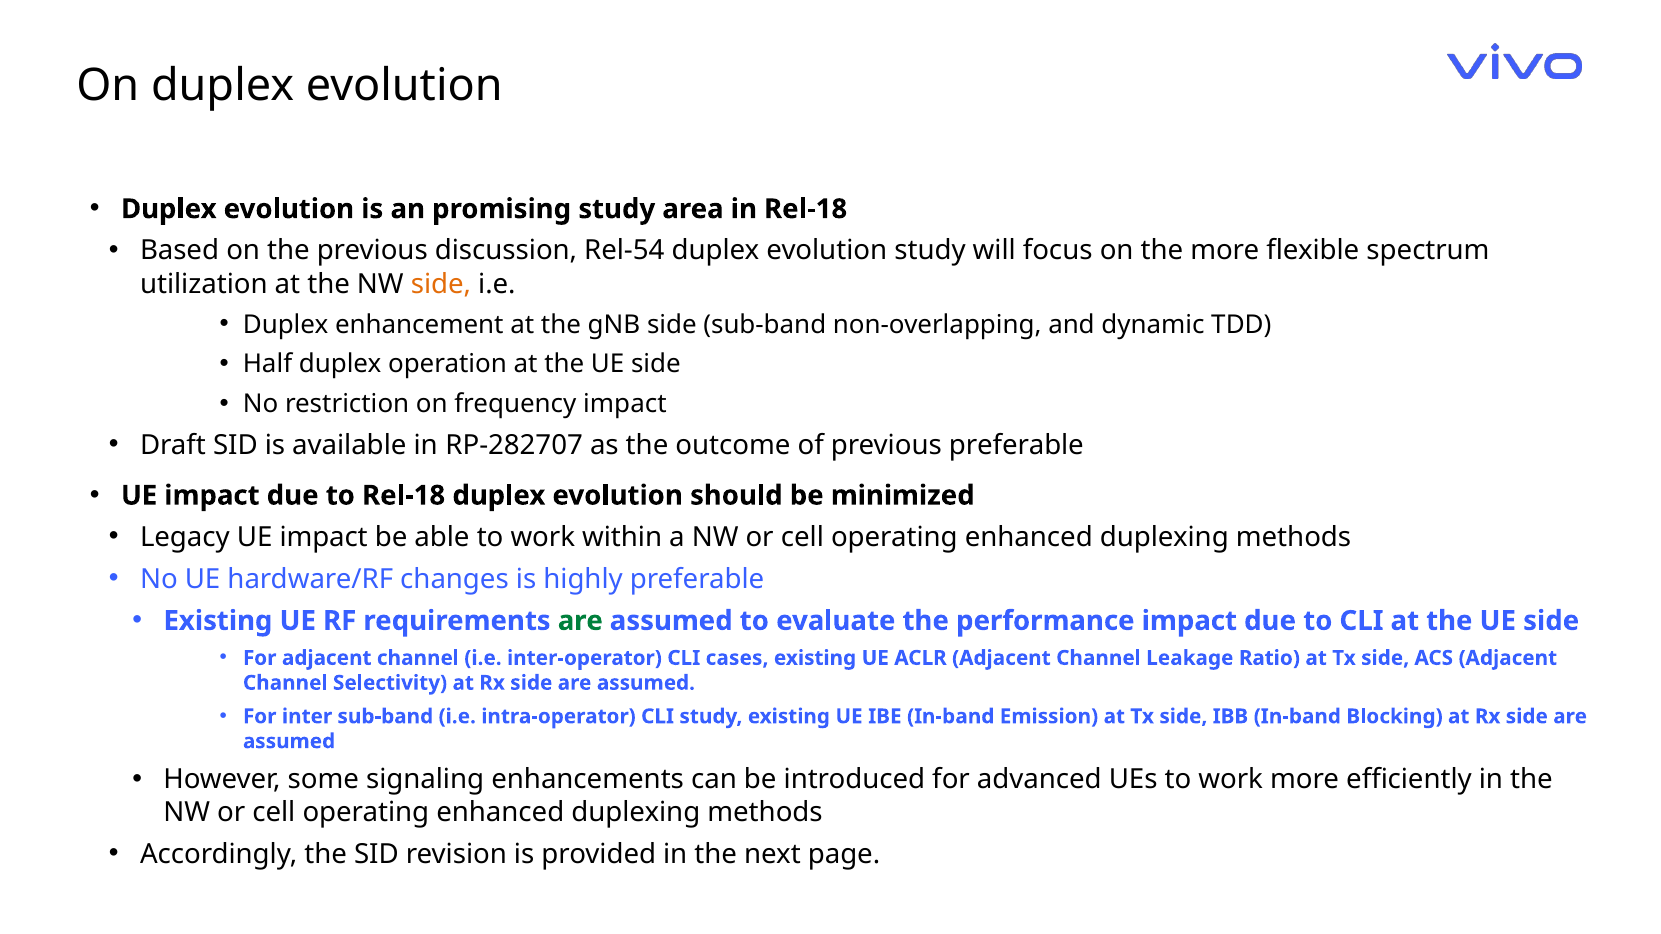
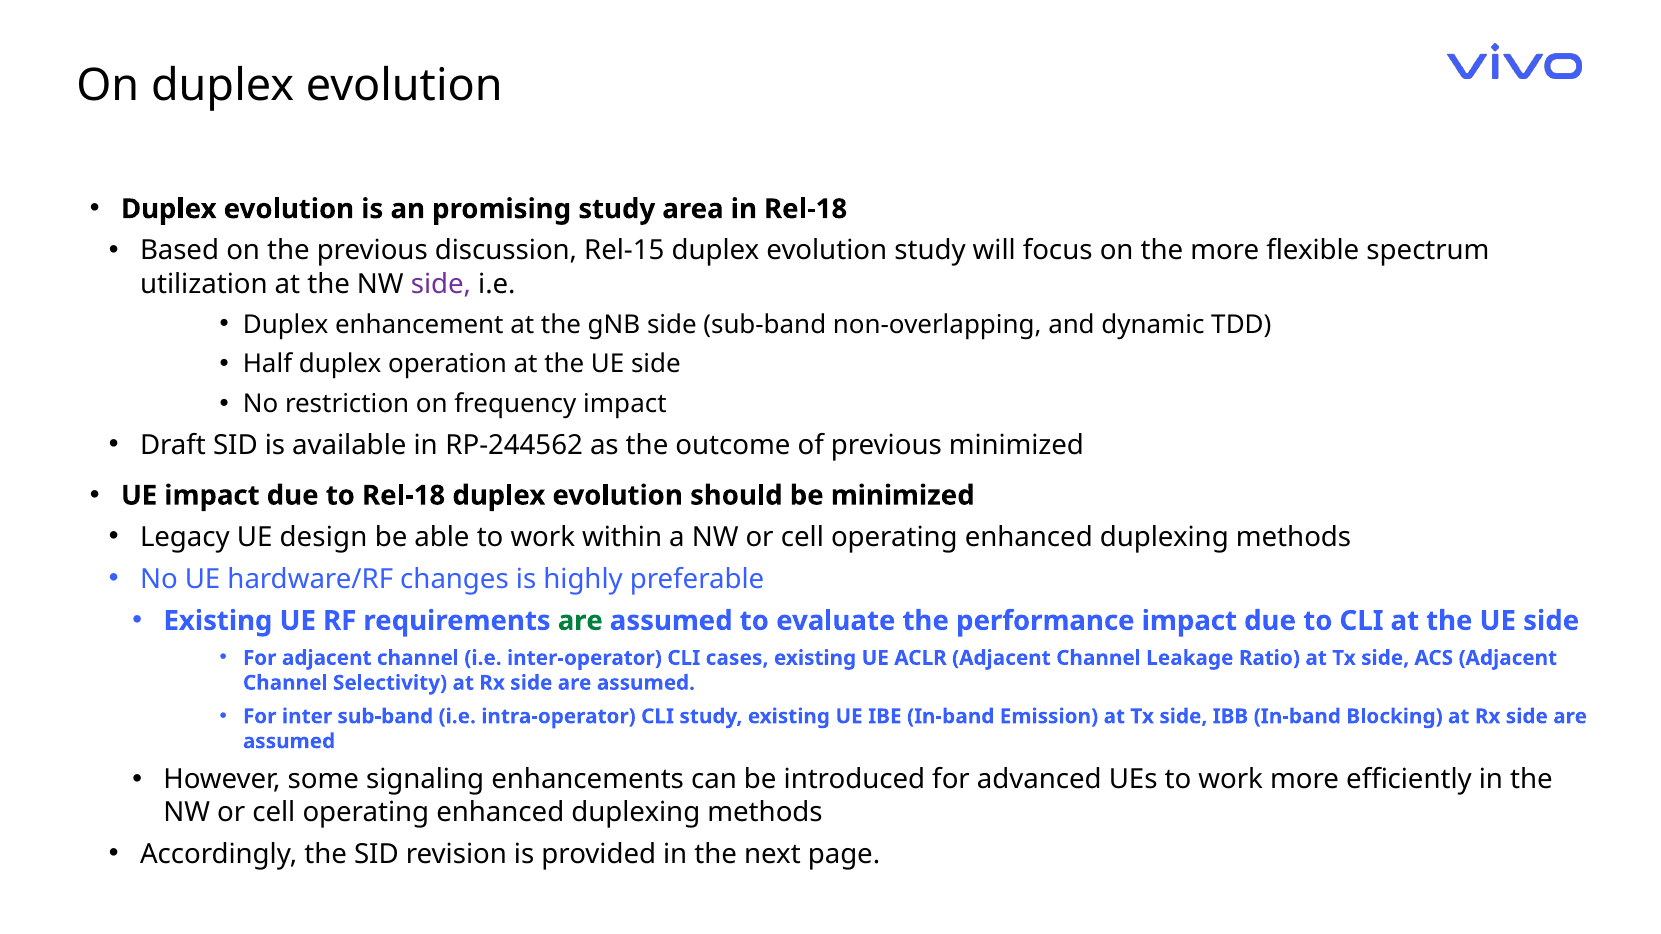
Rel-54: Rel-54 -> Rel-15 (624, 251)
side colour: orange -> purple (441, 284)
RP-282707: RP-282707 -> RP-244562 (514, 445)
previous preferable: preferable -> minimized (1016, 445)
Legacy UE impact: impact -> design (323, 537)
